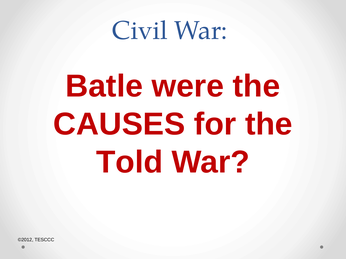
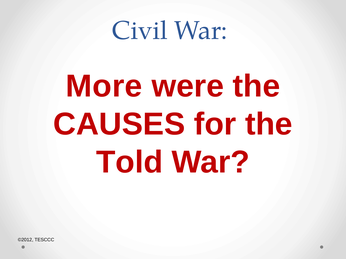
Batle: Batle -> More (104, 86)
